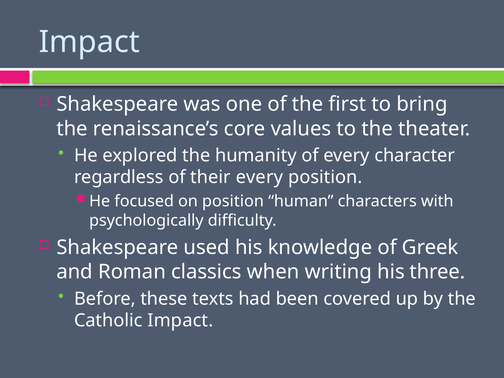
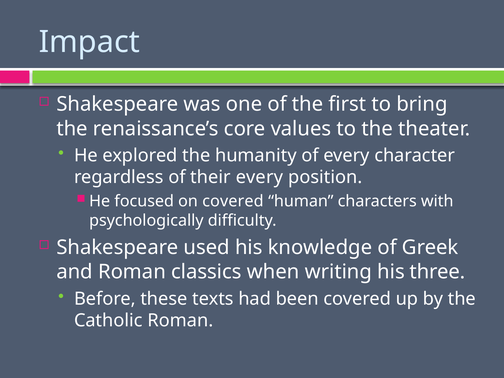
on position: position -> covered (233, 201)
Catholic Impact: Impact -> Roman (180, 321)
